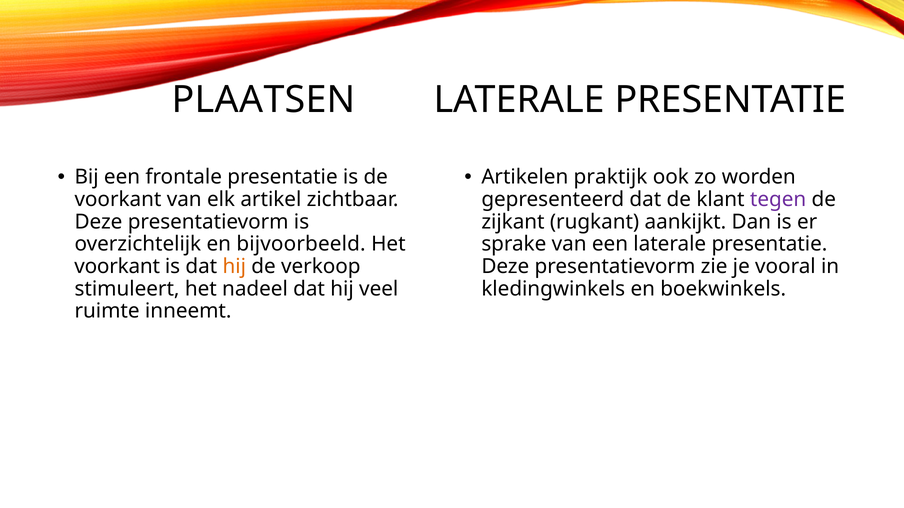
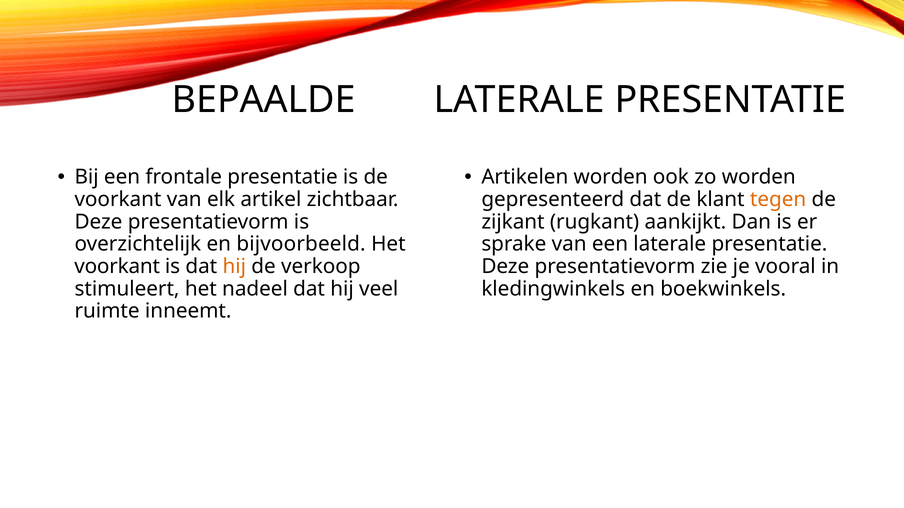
PLAATSEN: PLAATSEN -> BEPAALDE (264, 100)
Artikelen praktijk: praktijk -> worden (611, 177)
tegen colour: purple -> orange (778, 200)
